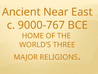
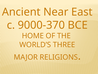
9000-767: 9000-767 -> 9000-370 (41, 25)
